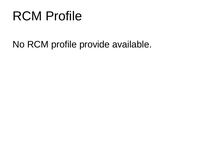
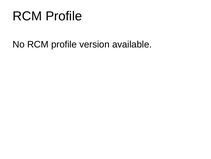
provide: provide -> version (94, 44)
